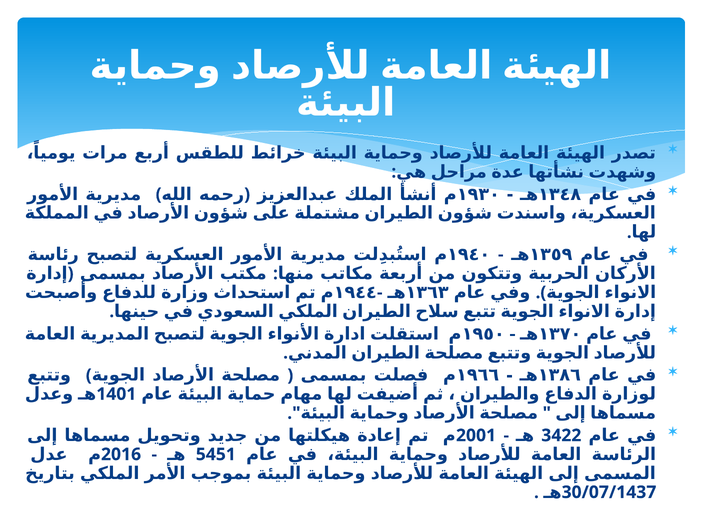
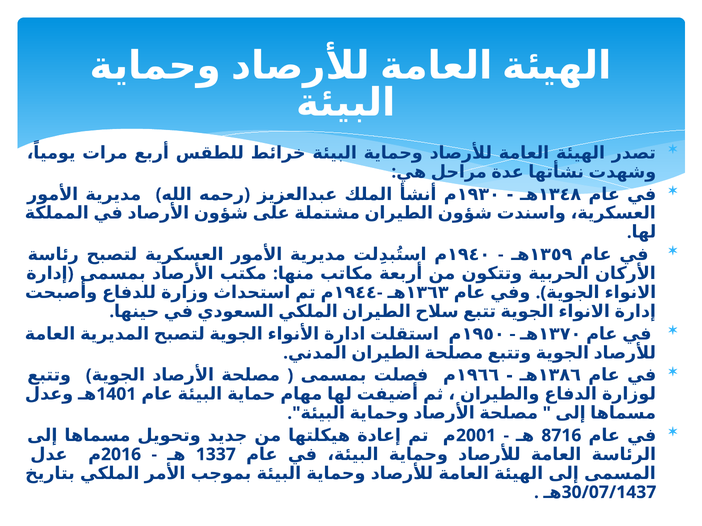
3422: 3422 -> 8716 (561, 436)
5451: 5451 -> 1337 (216, 455)
